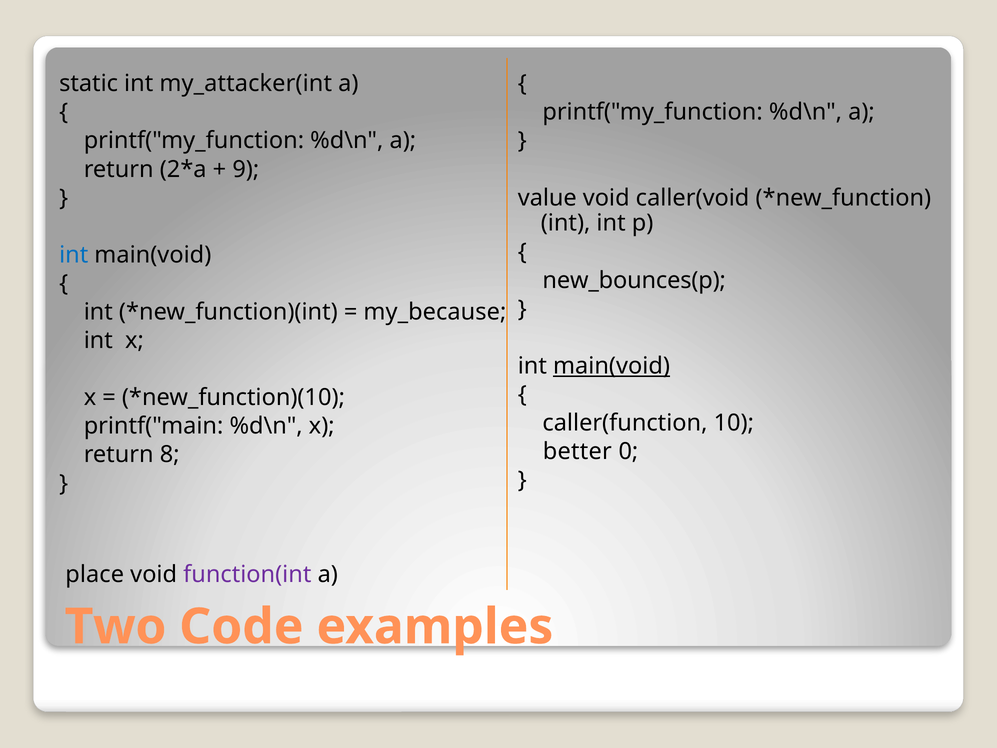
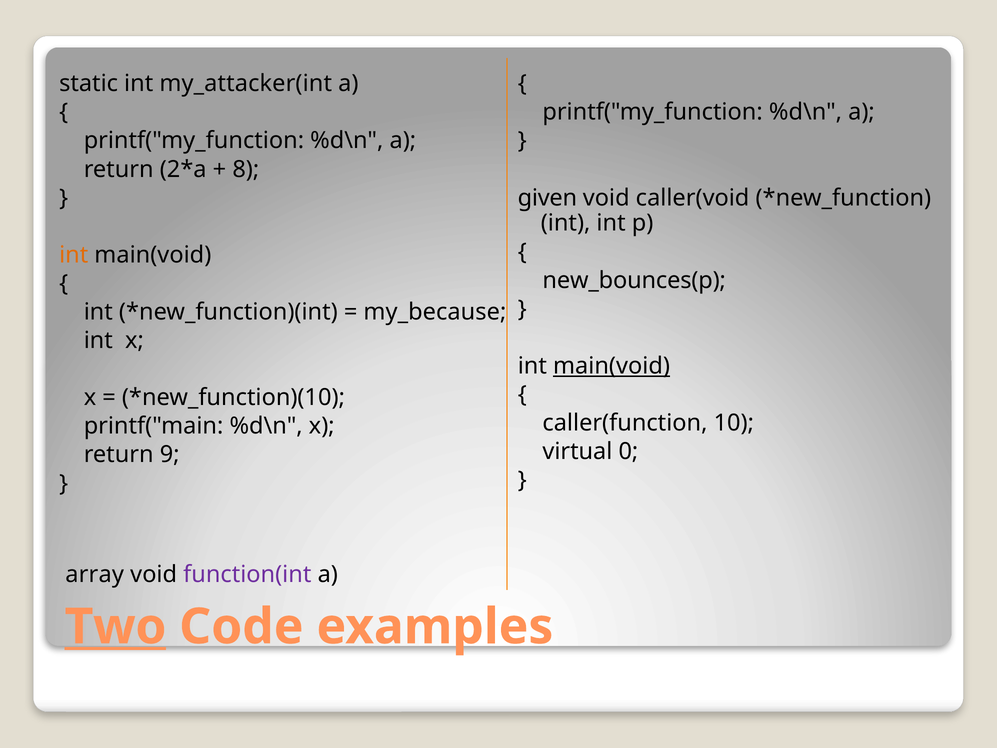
9: 9 -> 8 (246, 169)
value: value -> given (547, 198)
int colour: blue -> orange (74, 255)
better: better -> virtual (577, 451)
8: 8 -> 9 (170, 455)
place: place -> array (95, 574)
Two underline: none -> present (116, 627)
